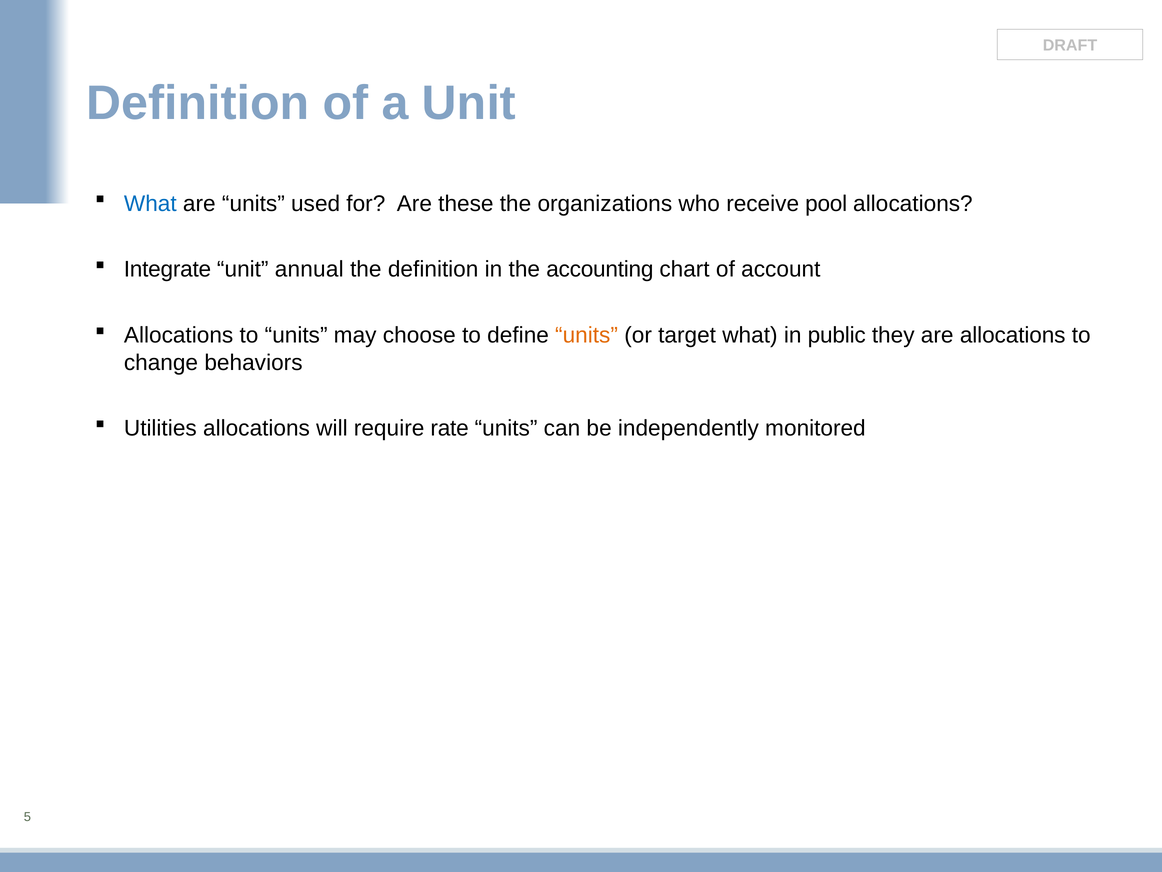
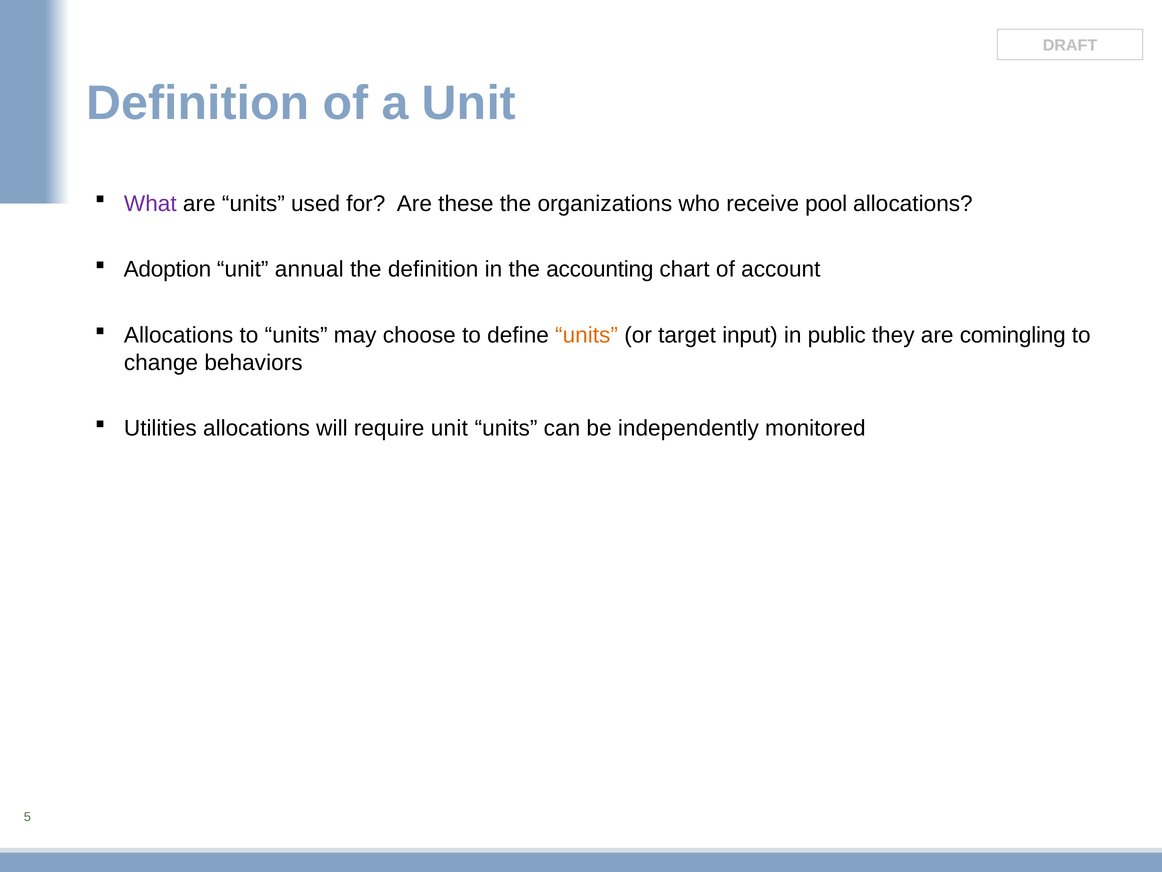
What colour: blue -> purple (150, 203)
Integrate: Integrate -> Adoption (167, 269)
target what: what -> input (750, 335)
are allocations: allocations -> comingling (1013, 335)
require rate: rate -> unit (449, 428)
